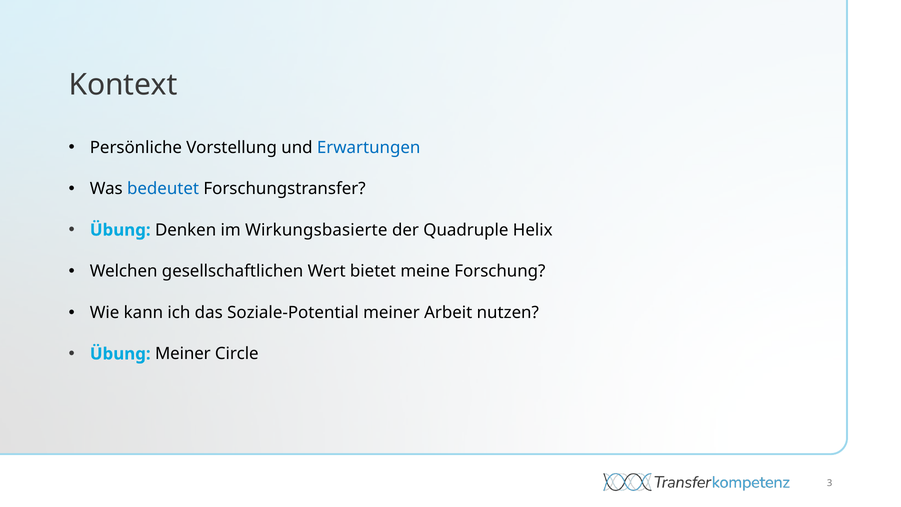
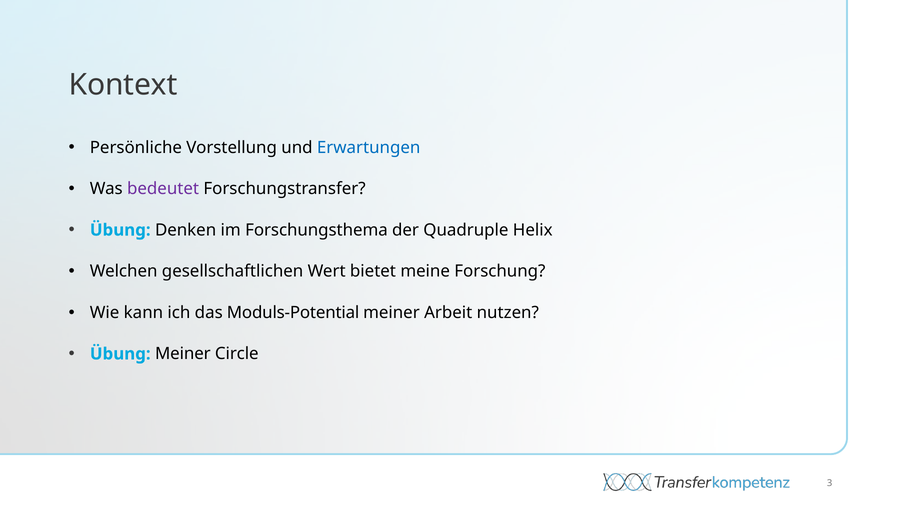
bedeutet colour: blue -> purple (163, 189)
Wirkungsbasierte: Wirkungsbasierte -> Forschungsthema (316, 230)
Soziale-Potential: Soziale-Potential -> Moduls-Potential (293, 313)
